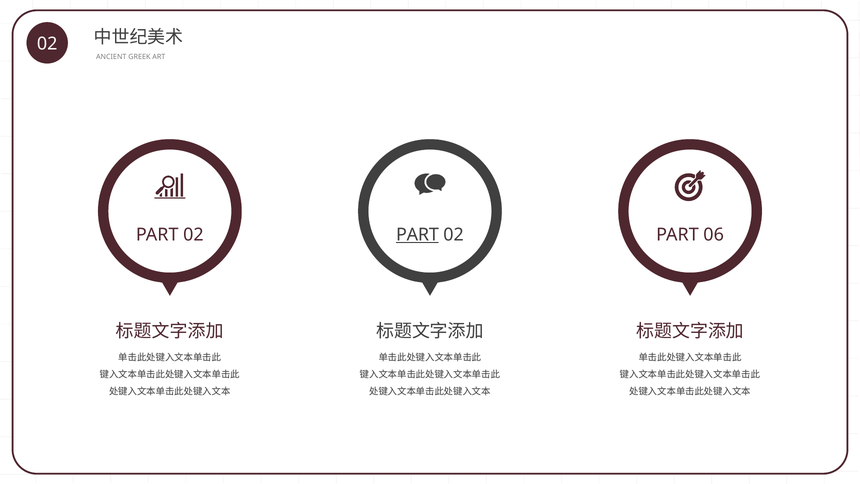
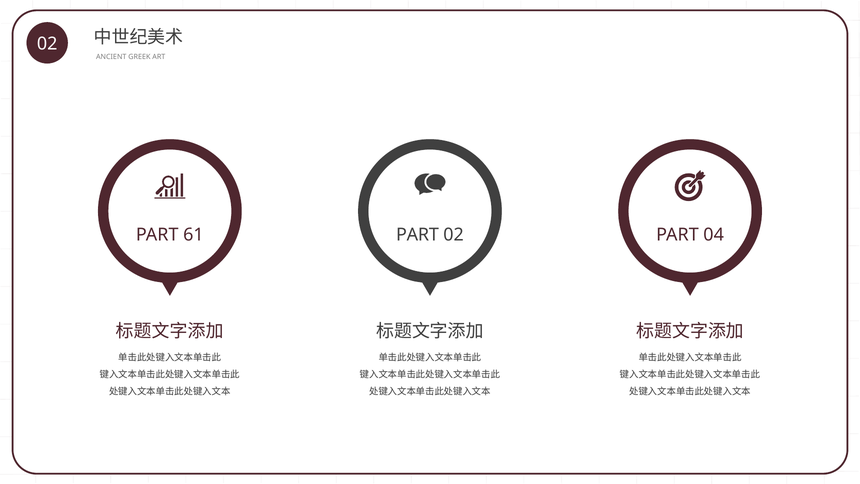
02: 02 -> 61 (193, 235)
PART underline: present -> none (417, 235)
06: 06 -> 04 (714, 235)
